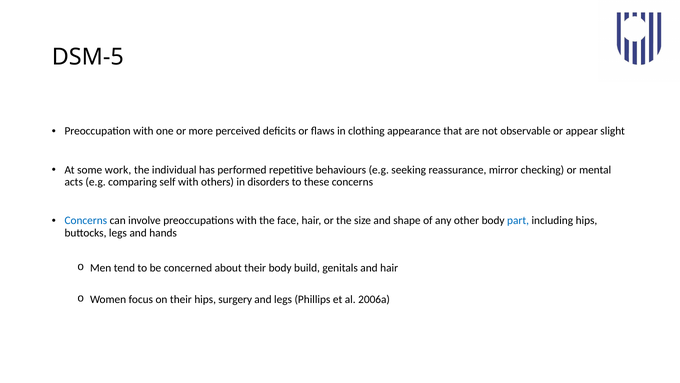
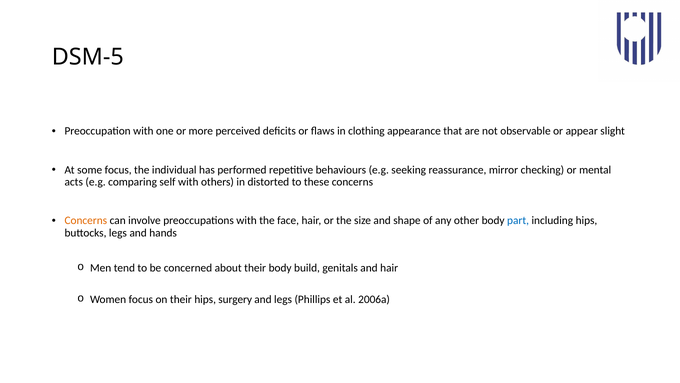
some work: work -> focus (118, 170)
disorders: disorders -> distorted (268, 182)
Concerns colour: blue -> orange (86, 220)
